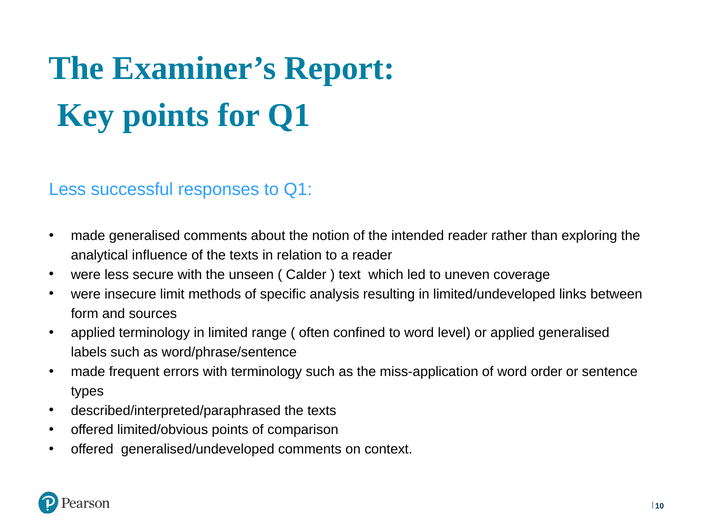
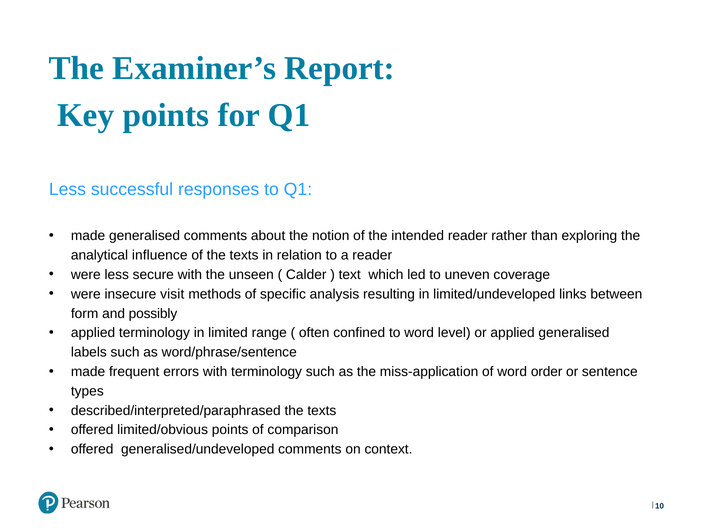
limit: limit -> visit (172, 294)
sources: sources -> possibly (153, 313)
